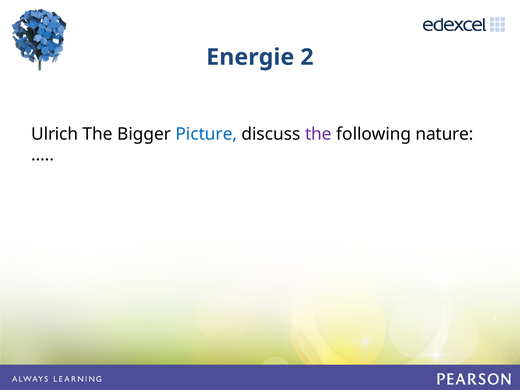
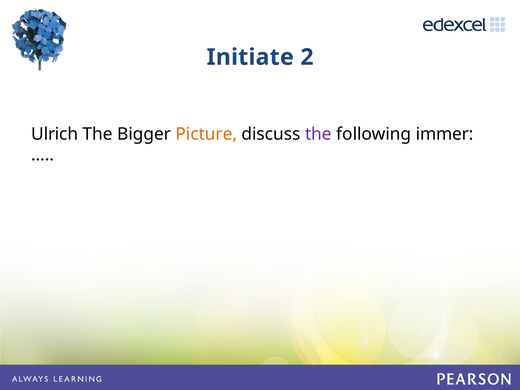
Energie: Energie -> Initiate (250, 57)
Picture colour: blue -> orange (206, 134)
nature: nature -> immer (445, 134)
